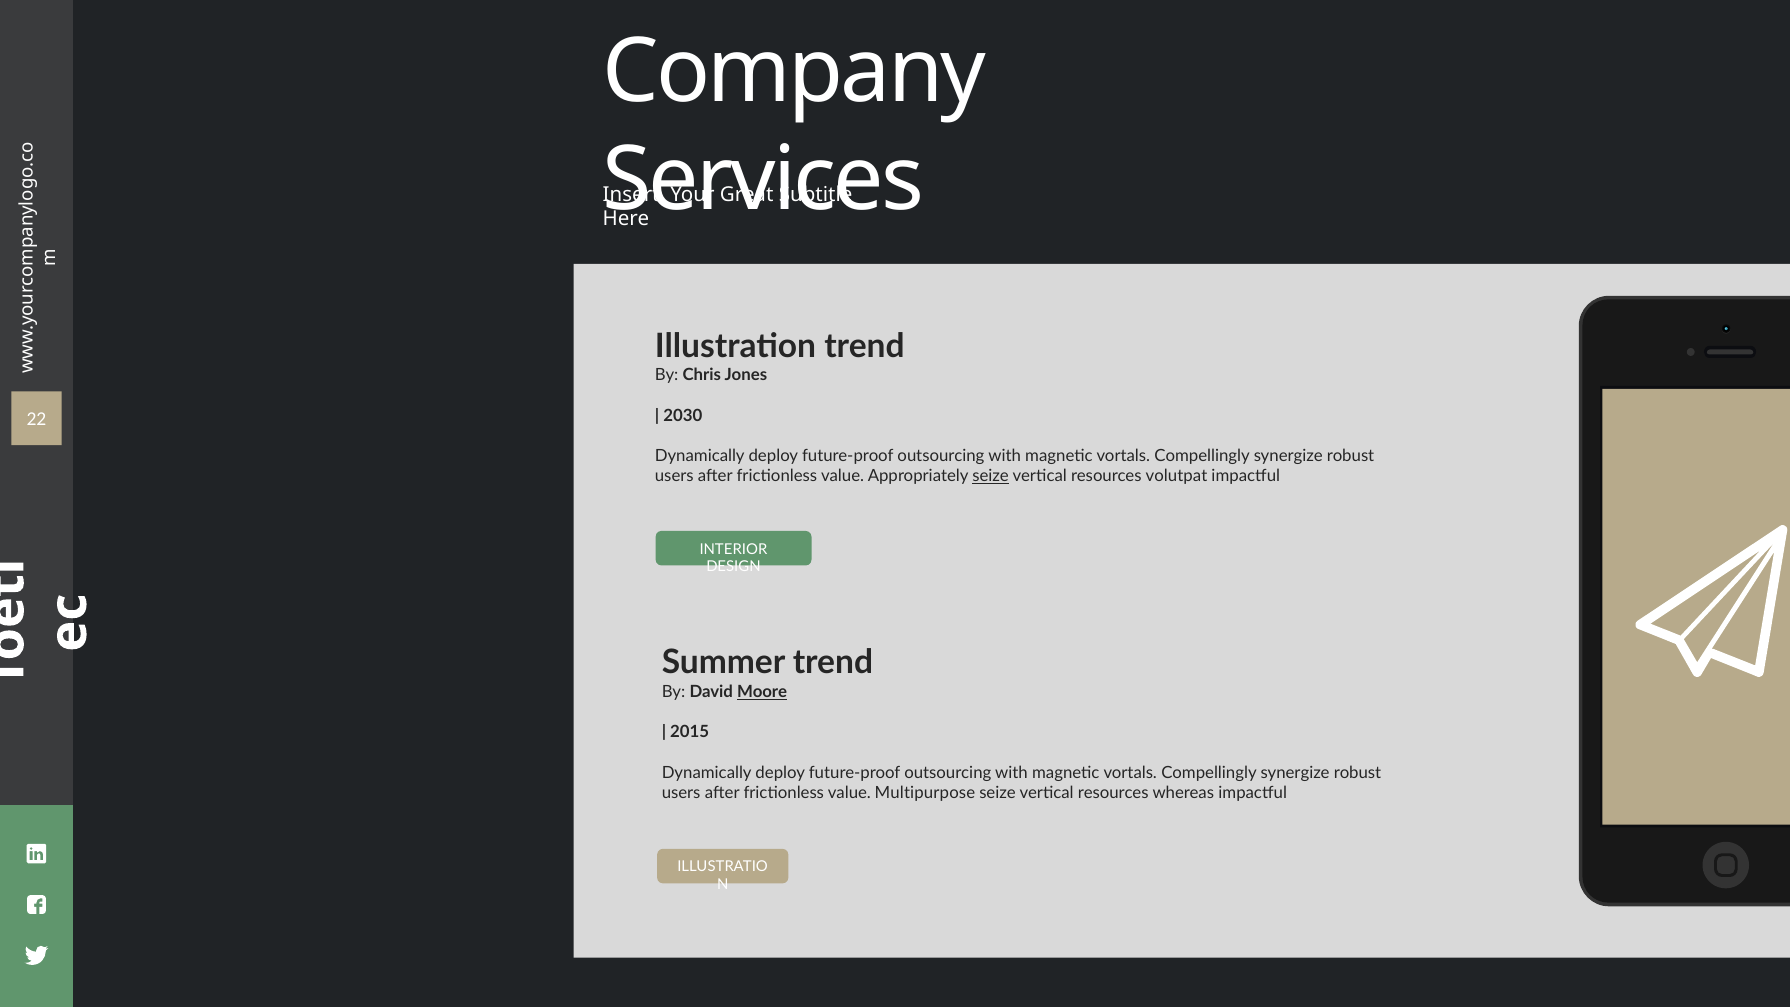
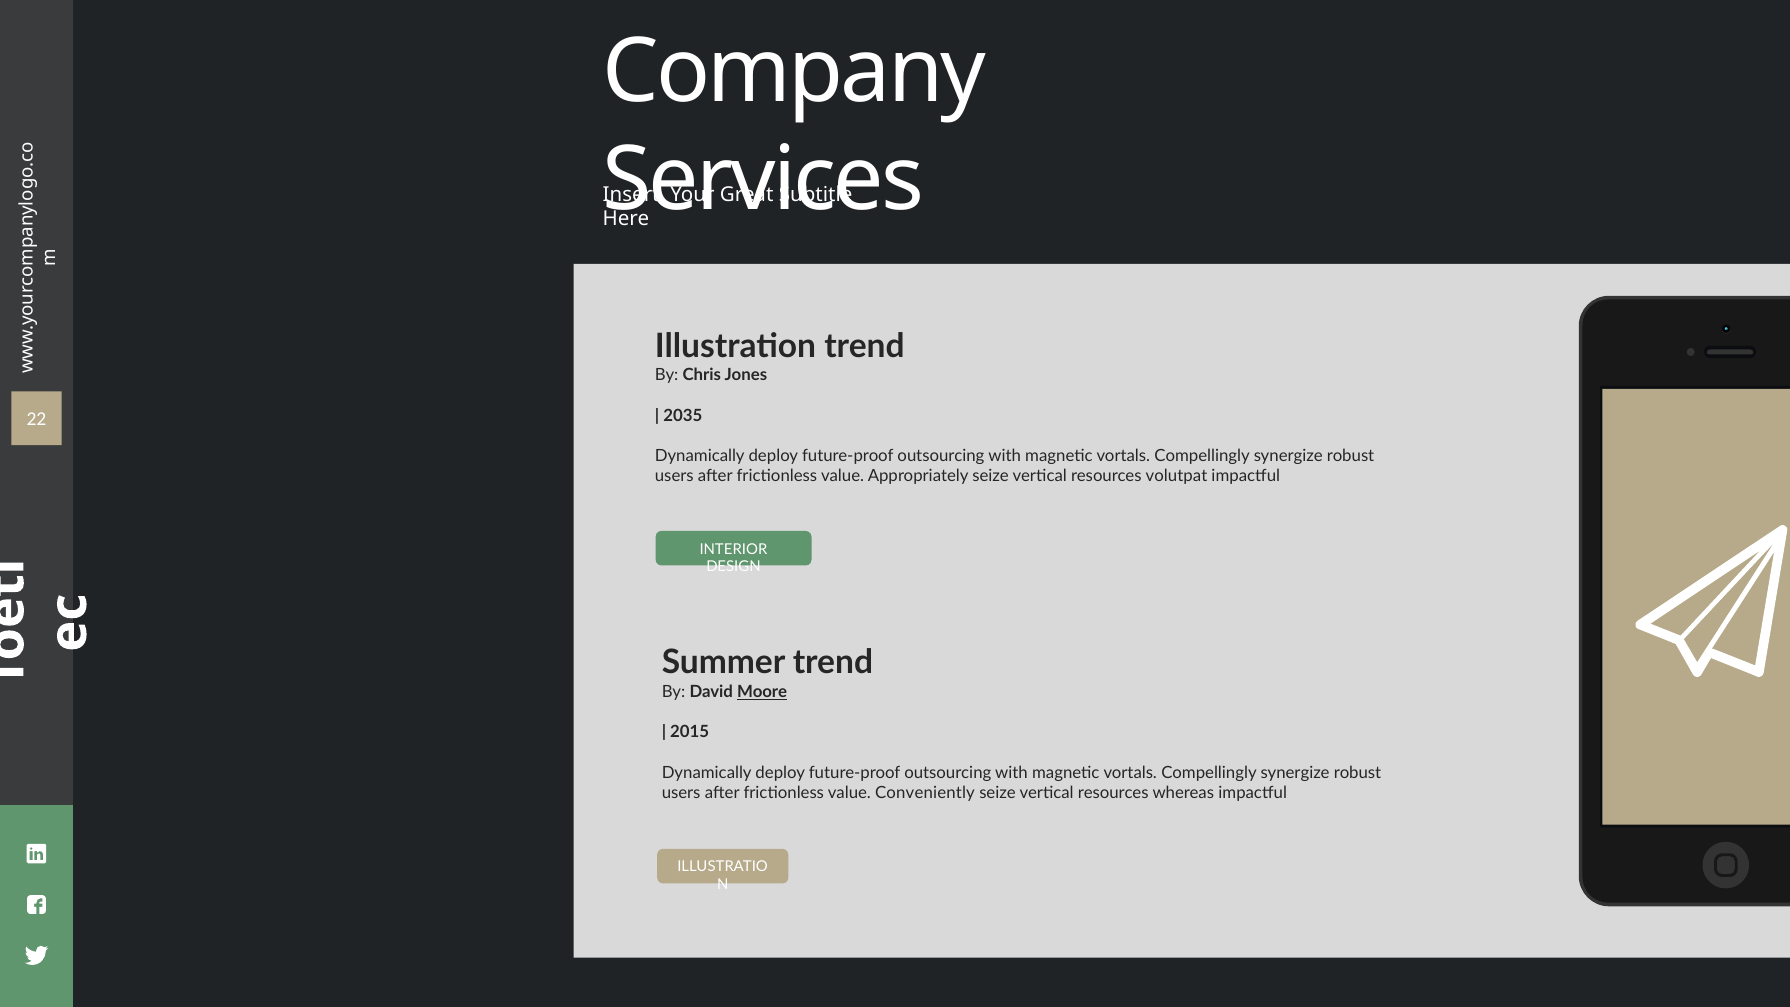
2030: 2030 -> 2035 (683, 416)
seize underline: present -> none (991, 476)
Multipurpose: Multipurpose -> Conveniently (925, 793)
